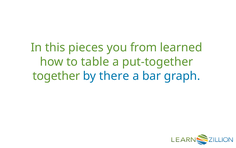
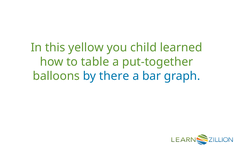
pieces: pieces -> yellow (86, 47)
from: from -> child (144, 47)
together: together -> balloons (56, 76)
